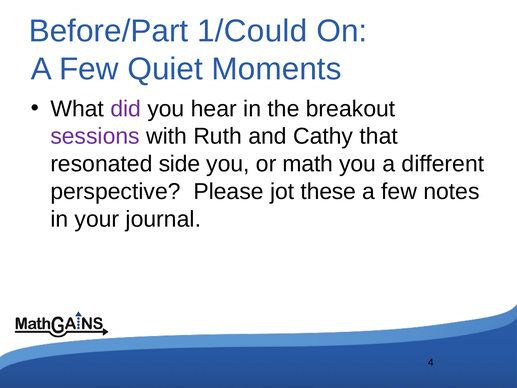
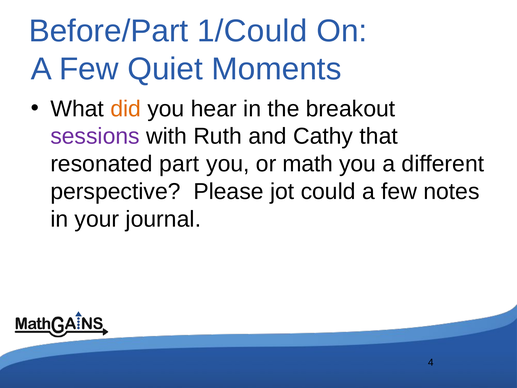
did colour: purple -> orange (126, 109)
side: side -> part (179, 164)
these: these -> could (328, 191)
